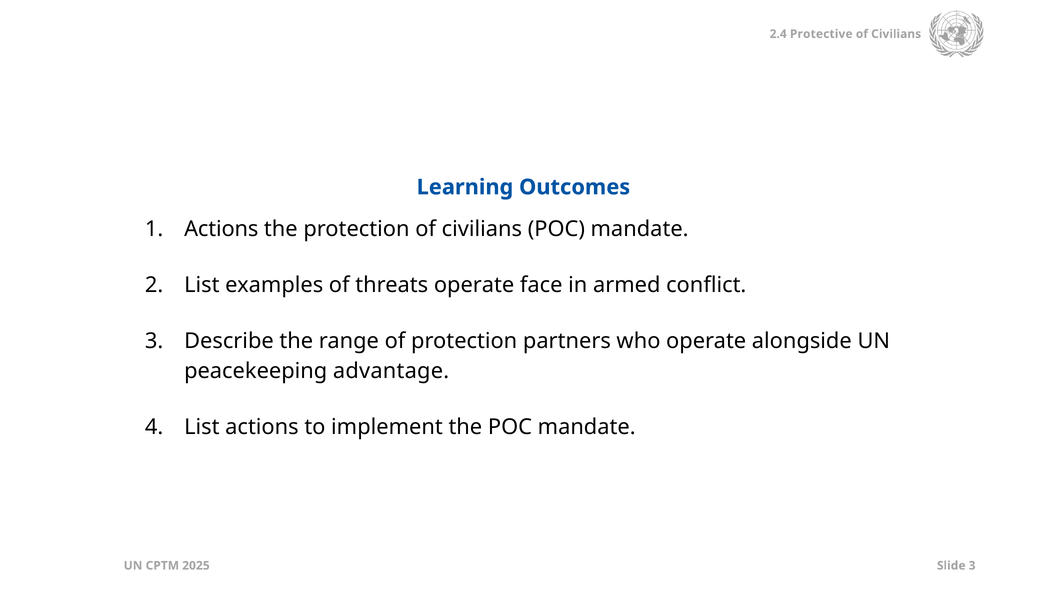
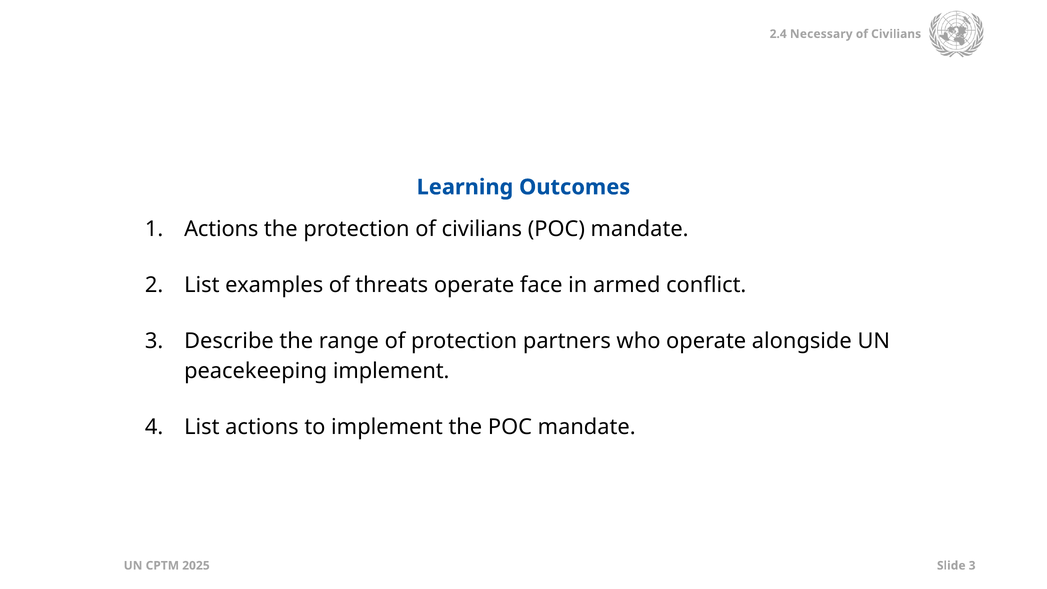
Protective: Protective -> Necessary (821, 34)
peacekeeping advantage: advantage -> implement (391, 371)
